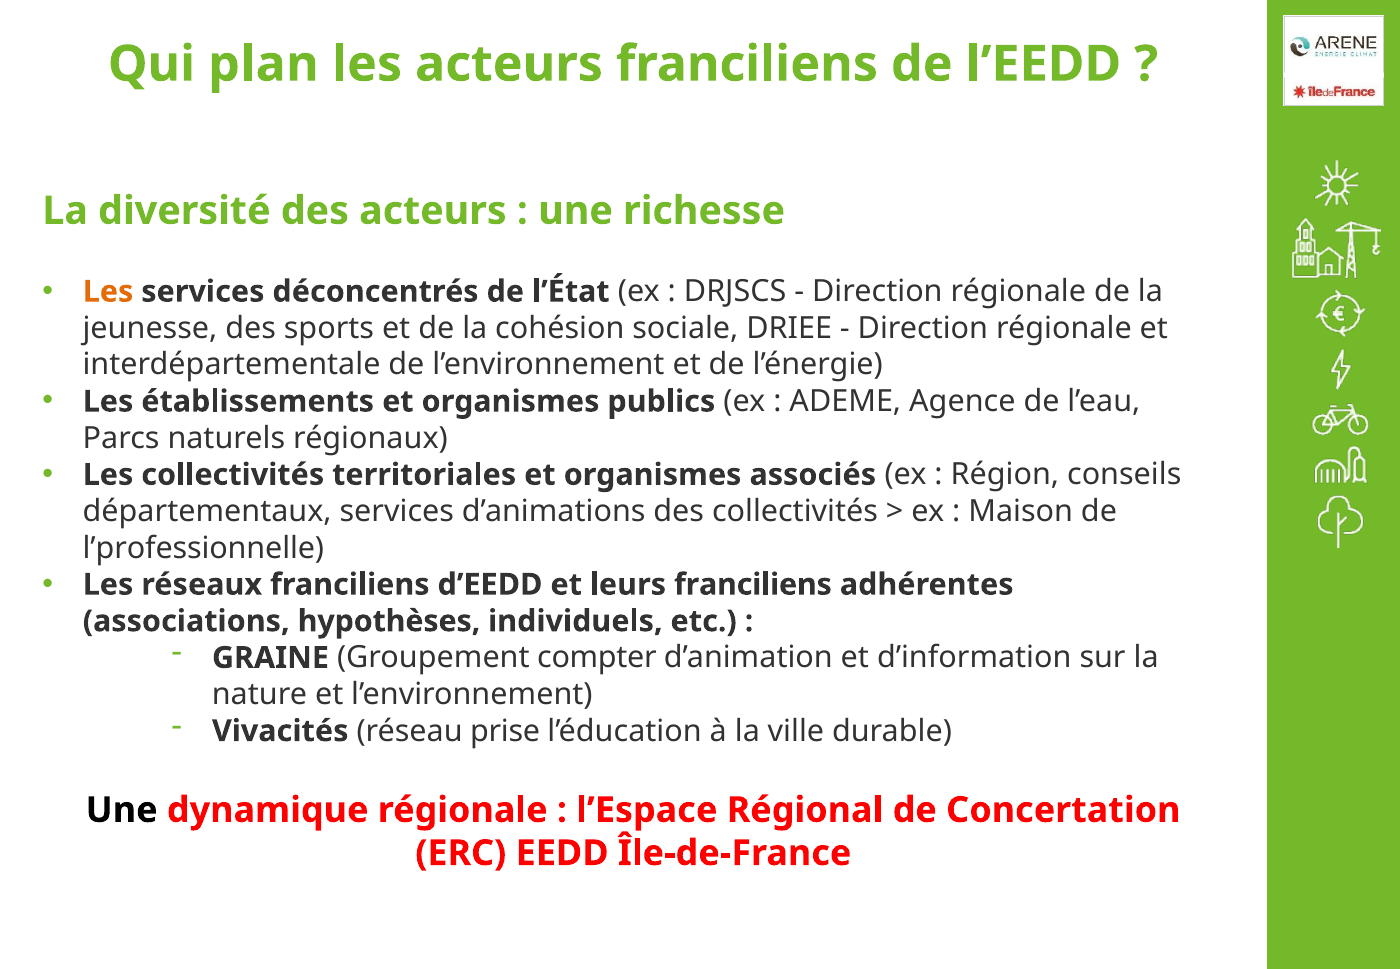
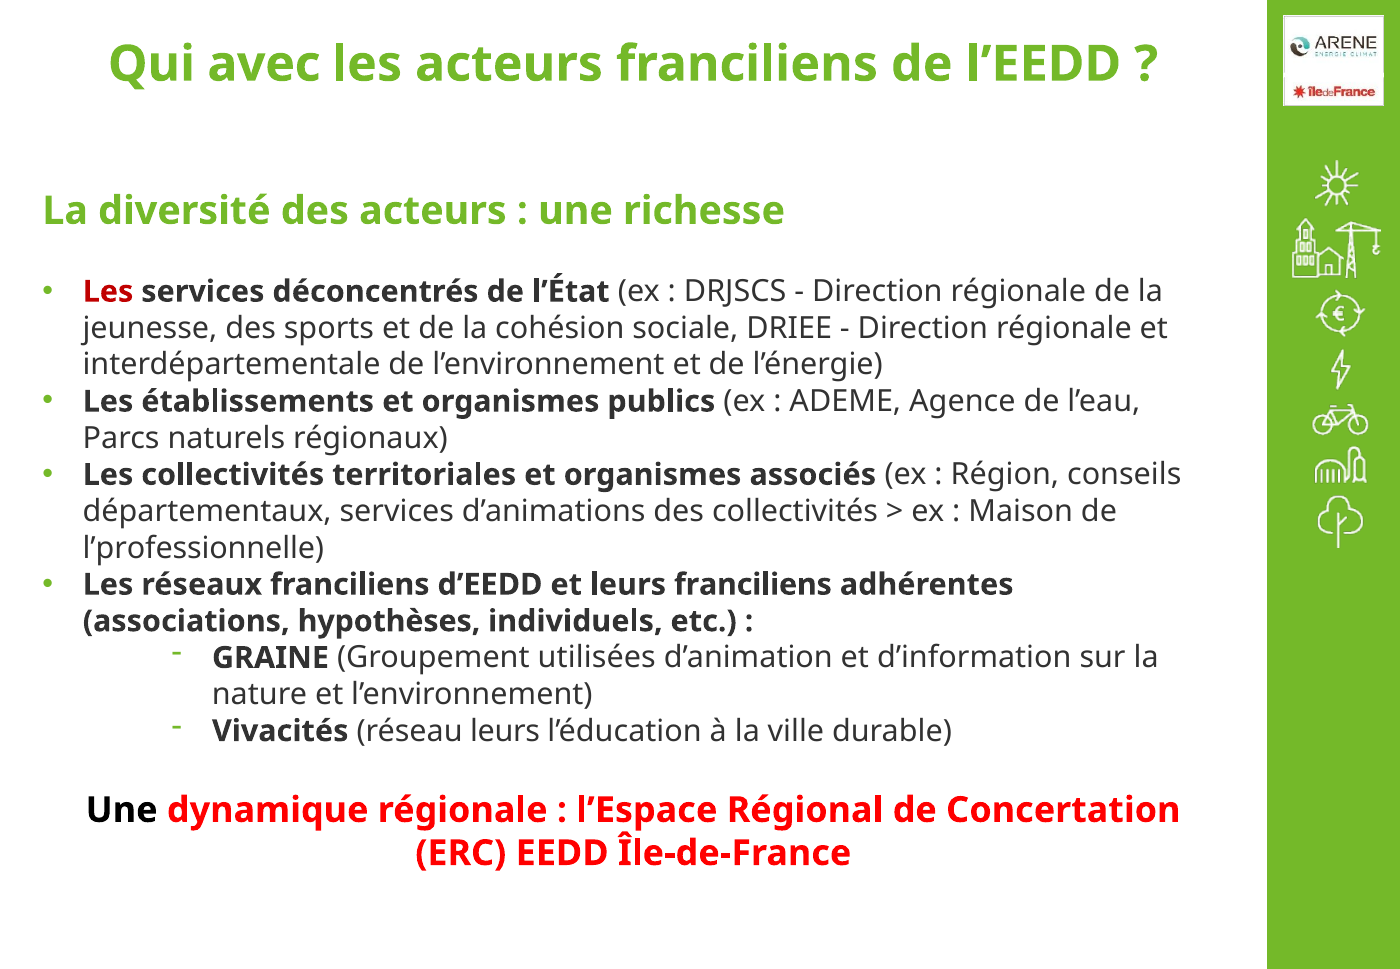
plan: plan -> avec (264, 64)
Les colour: orange -> red (108, 292)
compter: compter -> utilisées (597, 658)
réseau prise: prise -> leurs (505, 731)
